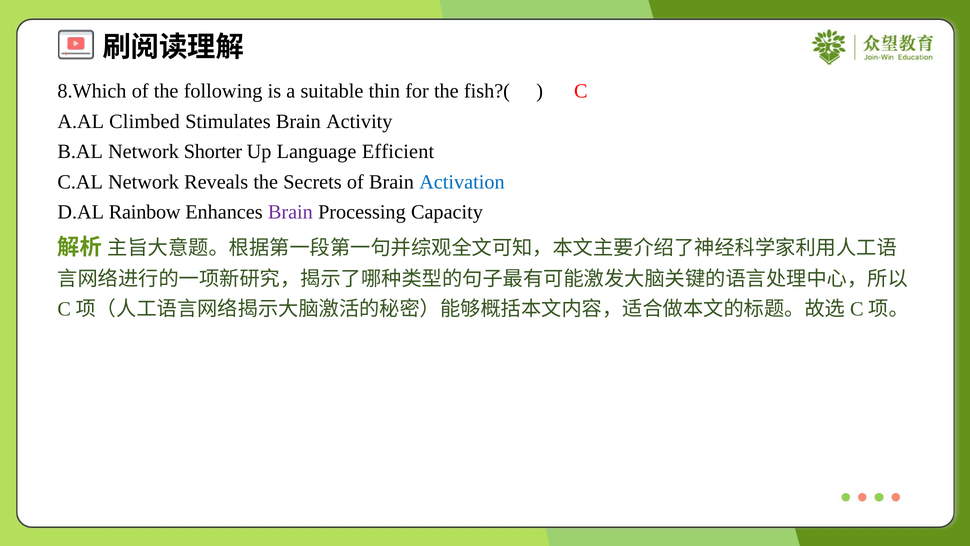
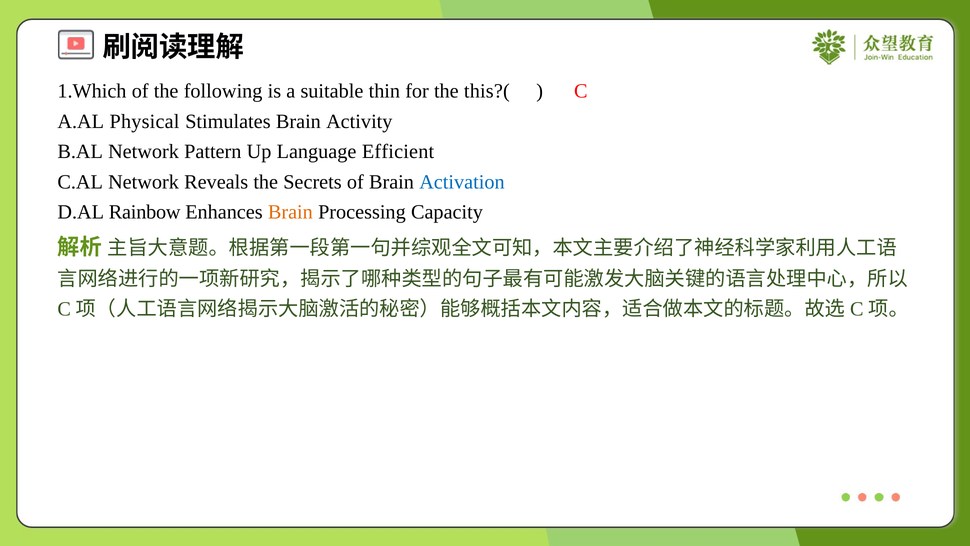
8.Which: 8.Which -> 1.Which (92, 91)
fish?(: fish?( -> this?( (487, 91)
Climbed: Climbed -> Physical (145, 121)
Shorter: Shorter -> Pattern (213, 152)
Brain colour: purple -> orange (290, 212)
